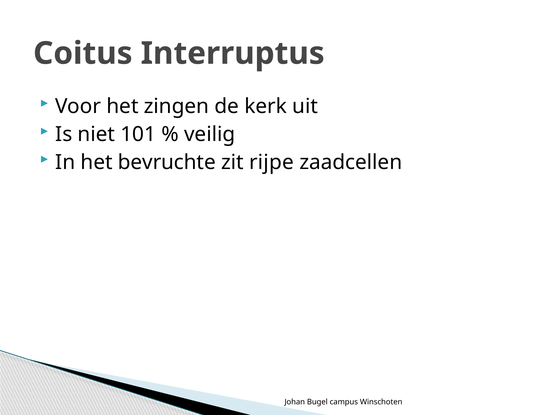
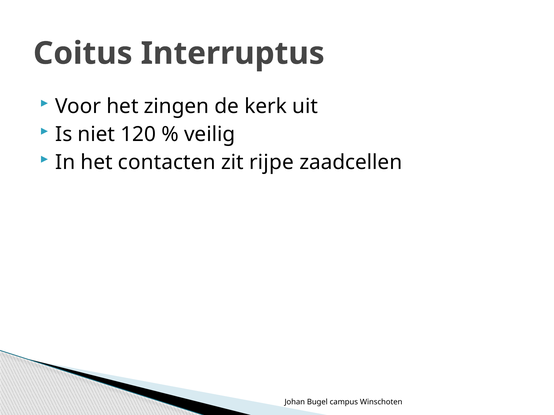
101: 101 -> 120 (138, 134)
bevruchte: bevruchte -> contacten (167, 162)
